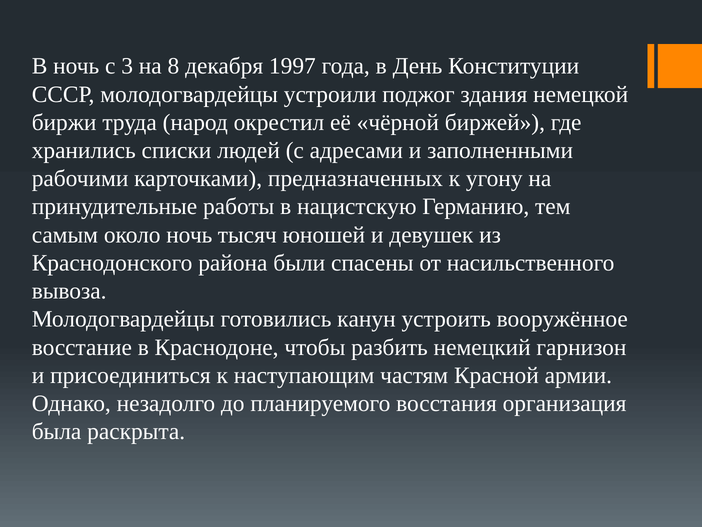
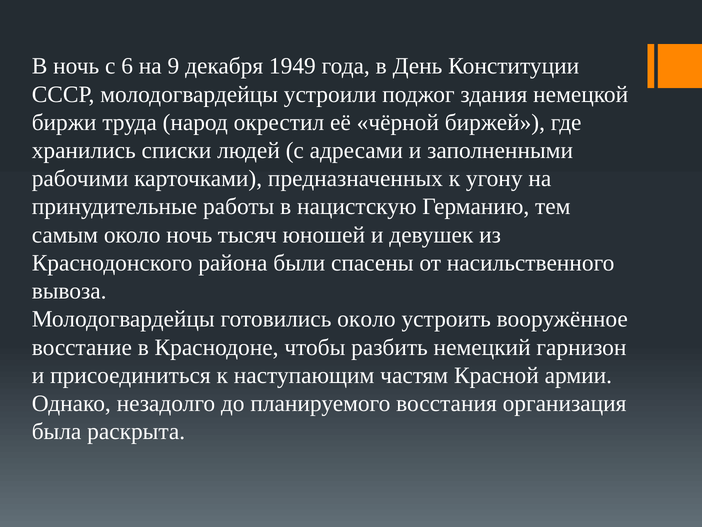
3: 3 -> 6 (127, 66)
8: 8 -> 9 (173, 66)
1997: 1997 -> 1949 (292, 66)
готовились канун: канун -> около (366, 319)
